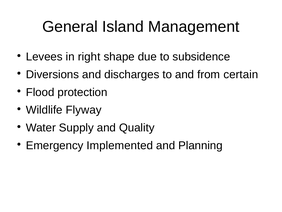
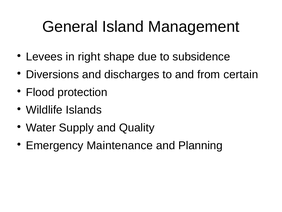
Flyway: Flyway -> Islands (84, 110)
Implemented: Implemented -> Maintenance (120, 145)
